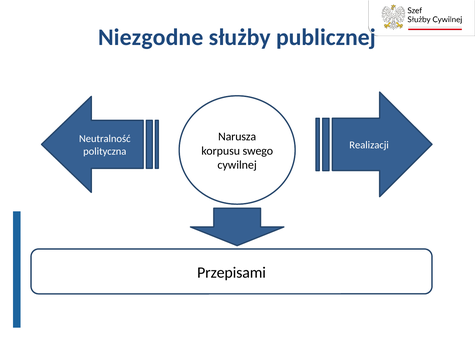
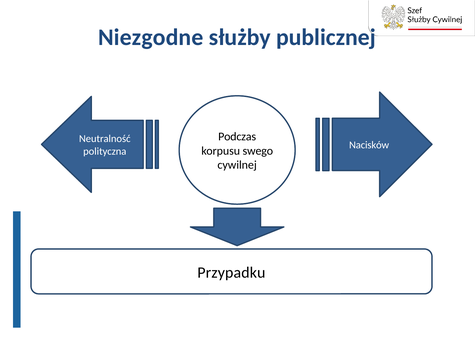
Narusza: Narusza -> Podczas (237, 137)
Realizacji: Realizacji -> Nacisków (369, 145)
Przepisami: Przepisami -> Przypadku (231, 273)
